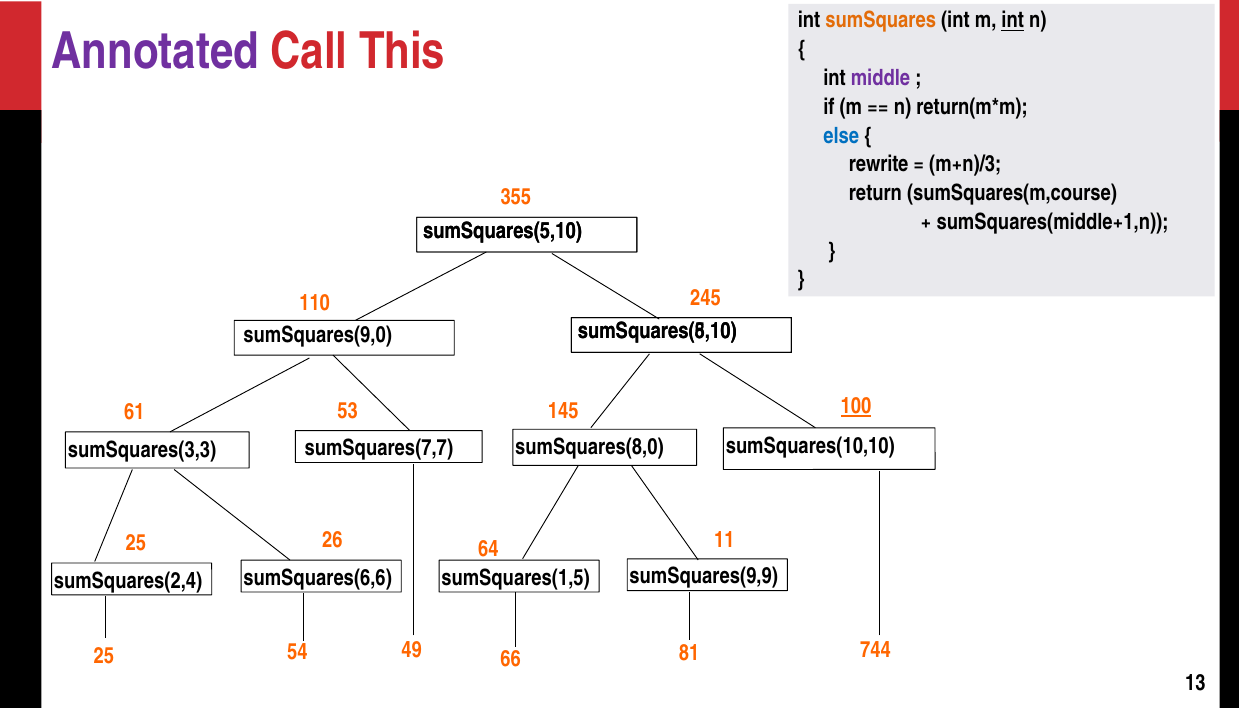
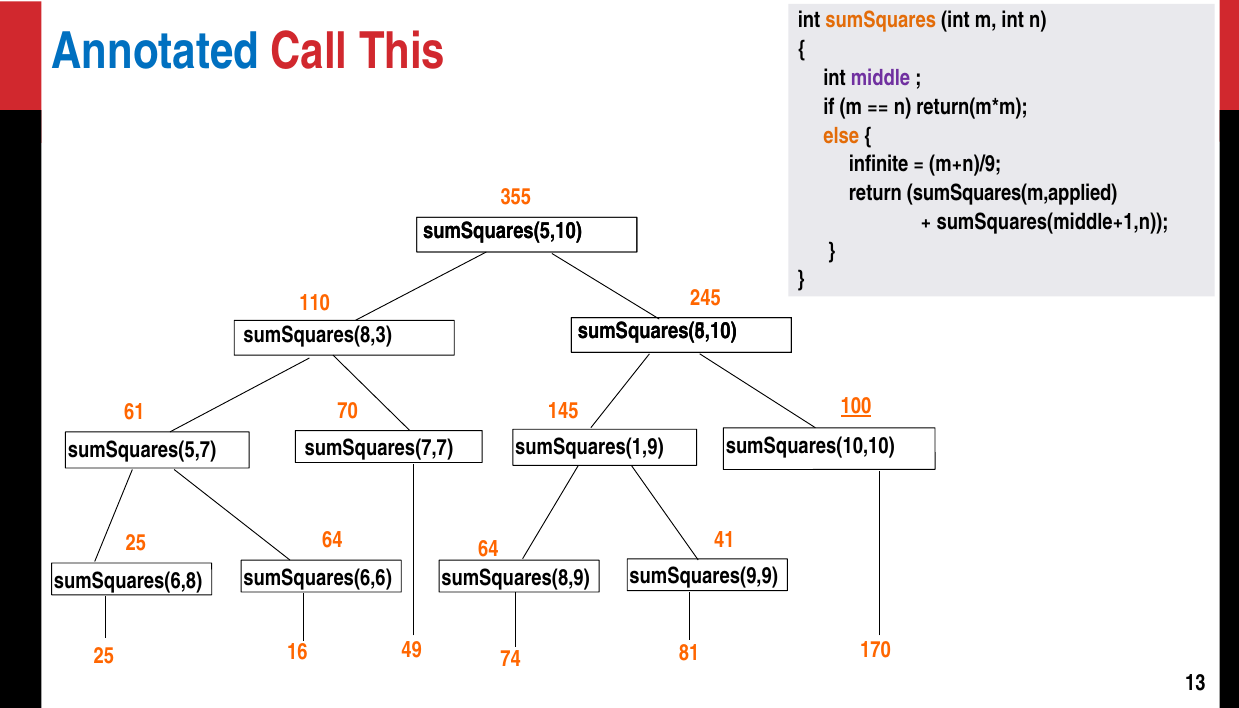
int underline: present -> none (1013, 21)
Annotated colour: purple -> blue (155, 51)
else colour: blue -> orange (841, 136)
rewrite: rewrite -> infinite (879, 164)
m+n)/3: m+n)/3 -> m+n)/9 (965, 164)
sumSquares(m,course: sumSquares(m,course -> sumSquares(m,applied (1012, 193)
sumSquares(9,0: sumSquares(9,0 -> sumSquares(8,3 (318, 335)
53: 53 -> 70 (348, 411)
sumSquares(3,3: sumSquares(3,3 -> sumSquares(5,7 (142, 450)
sumSquares(8,0: sumSquares(8,0 -> sumSquares(1,9 (589, 447)
25 26: 26 -> 64 (332, 540)
11: 11 -> 41 (724, 540)
sumSquares(2,4: sumSquares(2,4 -> sumSquares(6,8 (128, 581)
sumSquares(1,5: sumSquares(1,5 -> sumSquares(8,9 (516, 578)
54: 54 -> 16 (297, 652)
66: 66 -> 74 (511, 659)
744: 744 -> 170 (876, 650)
